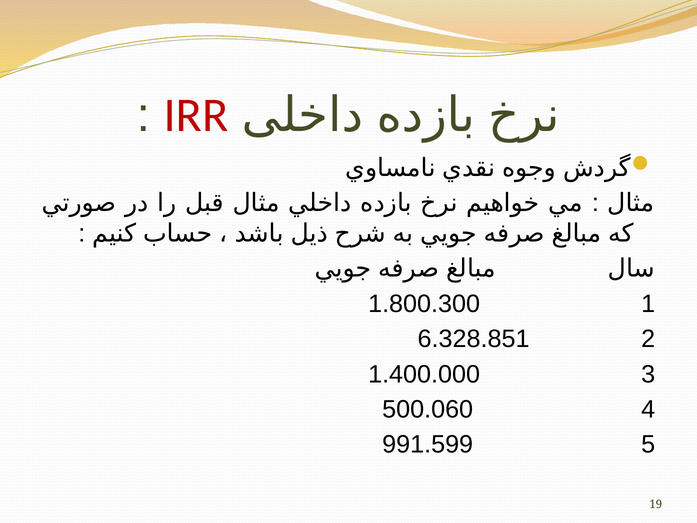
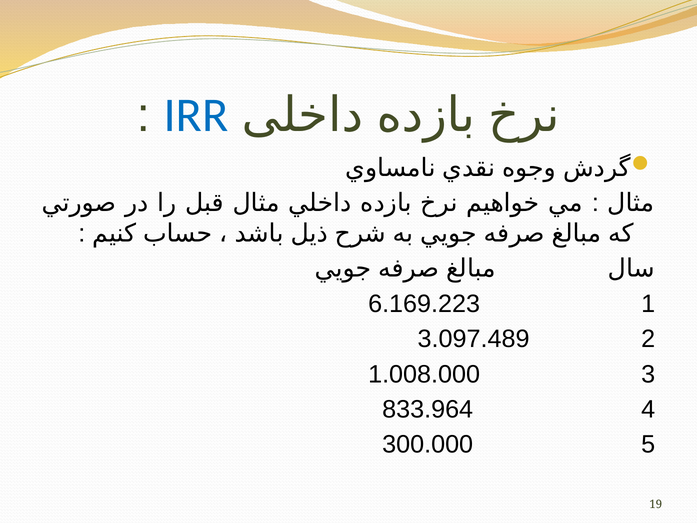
IRR colour: red -> blue (196, 115)
1.800.300: 1.800.300 -> 6.169.223 (424, 304)
6.328.851: 6.328.851 -> 3.097.489 (474, 339)
1.400.000: 1.400.000 -> 1.008.000 (424, 374)
500.060: 500.060 -> 833.964 (428, 409)
991.599: 991.599 -> 300.000 (428, 444)
